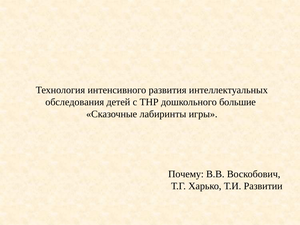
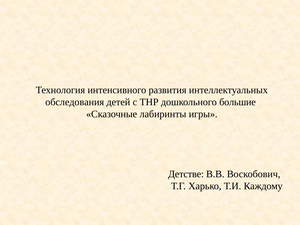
Почему: Почему -> Детстве (186, 174)
Развитии: Развитии -> Каждому (263, 186)
